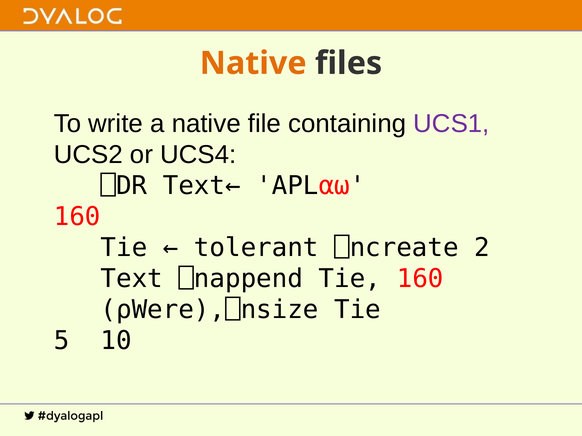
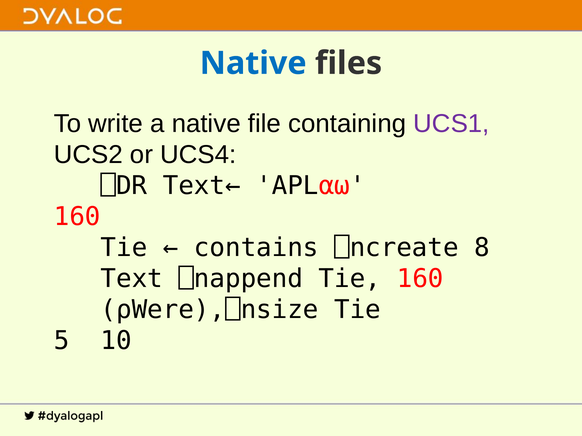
Native colour: orange -> blue (253, 63)
tolerant: tolerant -> contains (256, 248)
2: 2 -> 8 (482, 248)
